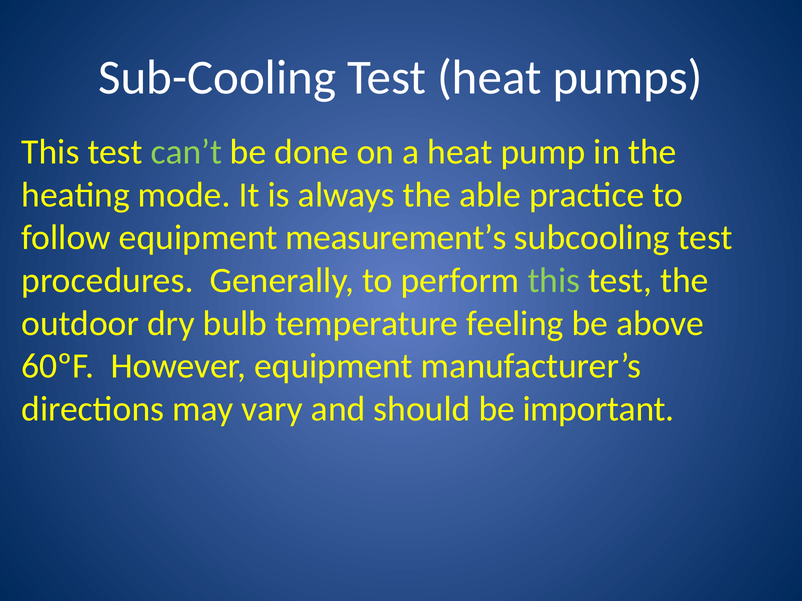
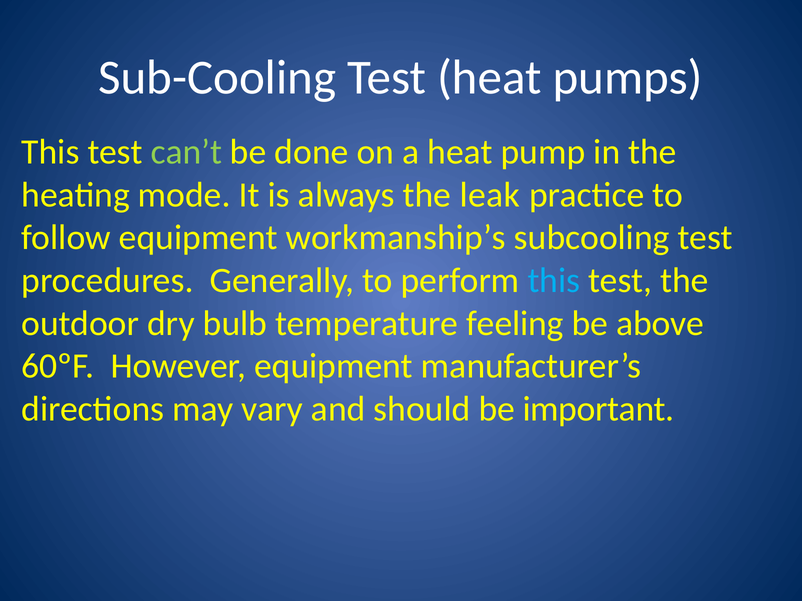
able: able -> leak (490, 195)
measurement’s: measurement’s -> workmanship’s (396, 238)
this colour: light green -> light blue (554, 281)
